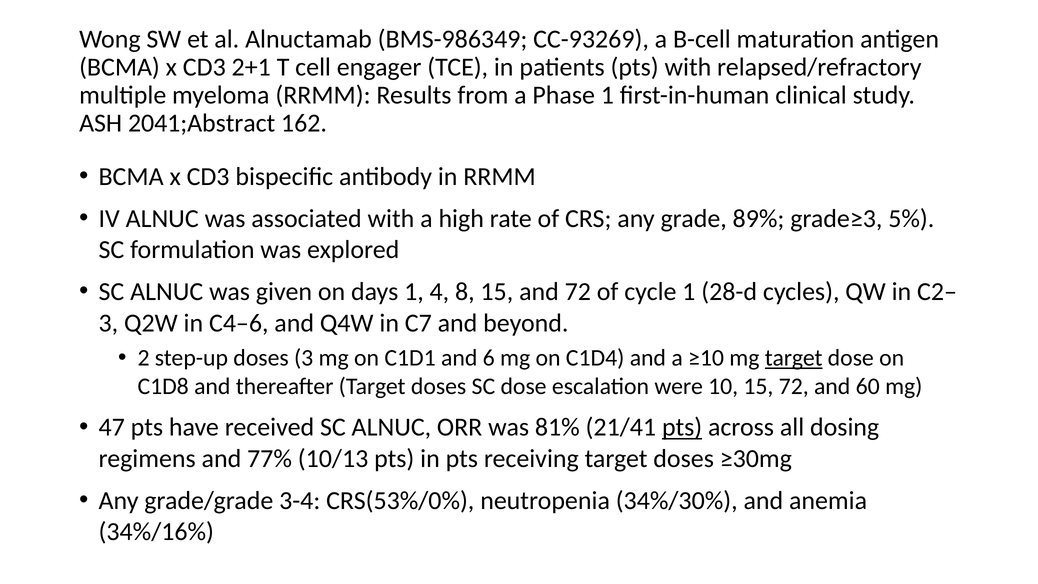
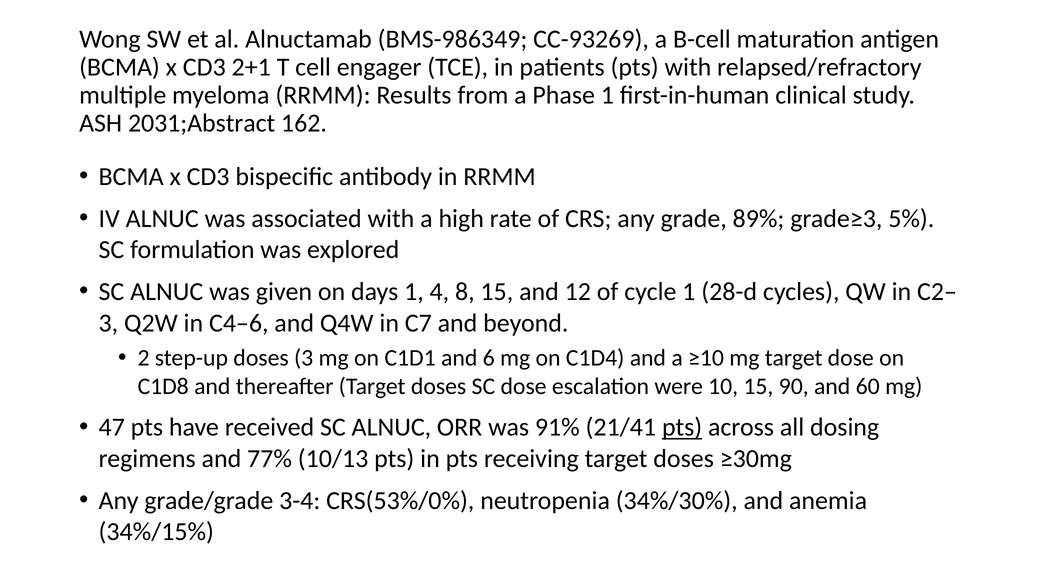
2041;Abstract: 2041;Abstract -> 2031;Abstract (202, 123)
and 72: 72 -> 12 (578, 292)
target underline: present -> none (794, 358)
15 72: 72 -> 90 (794, 387)
81%: 81% -> 91% (557, 427)
34%/16%: 34%/16% -> 34%/15% (156, 532)
